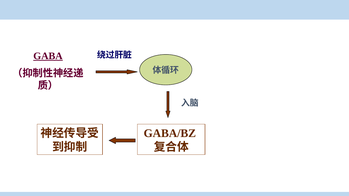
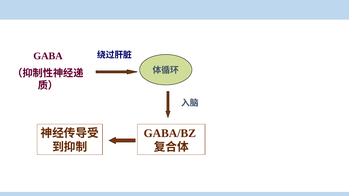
GABA underline: present -> none (48, 56)
